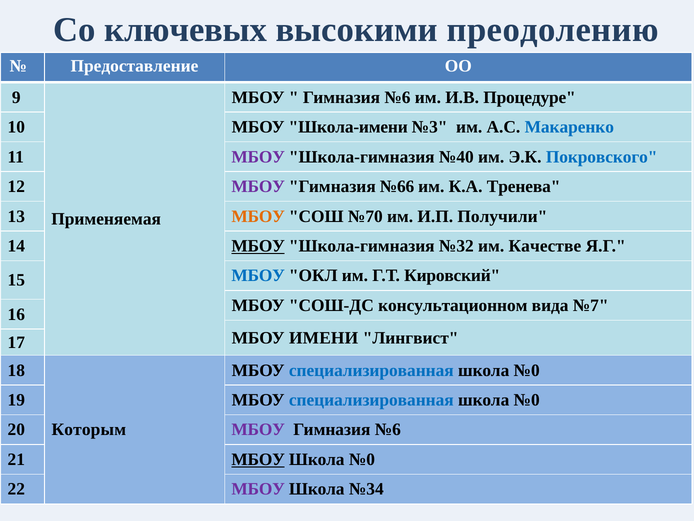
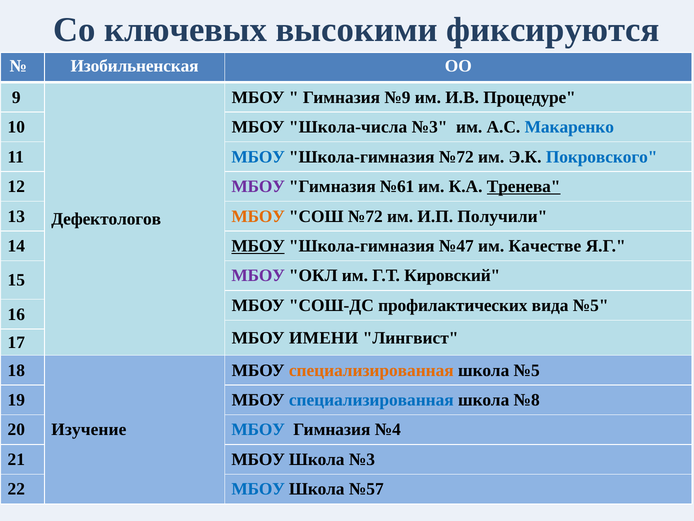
преодолению: преодолению -> фиксируются (553, 30)
Предоставление: Предоставление -> Изобильненская (135, 66)
№6: №6 -> №9 (397, 97)
Школа-имени: Школа-имени -> Школа-числа (348, 127)
МБОУ colour: purple -> blue (258, 157)
Школа-гимназия №40: №40 -> №72 (456, 157)
№66: №66 -> №61 (397, 186)
Тренева underline: none -> present (524, 186)
СОШ №70: №70 -> №72 (365, 216)
Применяемая: Применяемая -> Дефектологов (106, 219)
№32: №32 -> №47 (456, 246)
МБОУ colour: blue -> purple (258, 275)
консультационном: консультационном -> профилактических (453, 305)
вида №7: №7 -> №5 (591, 305)
специализированная colour: blue -> orange (371, 370)
№0: №0 -> №5 (527, 370)
№0: №0 -> №8 (527, 400)
Которым: Которым -> Изучение (89, 429)
МБОУ colour: purple -> blue (258, 429)
№6: №6 -> №4 (388, 429)
МБОУ underline: present -> none (258, 459)
№0: №0 -> №3 (362, 459)
МБОУ colour: purple -> blue (258, 489)
№34: №34 -> №57 (366, 489)
